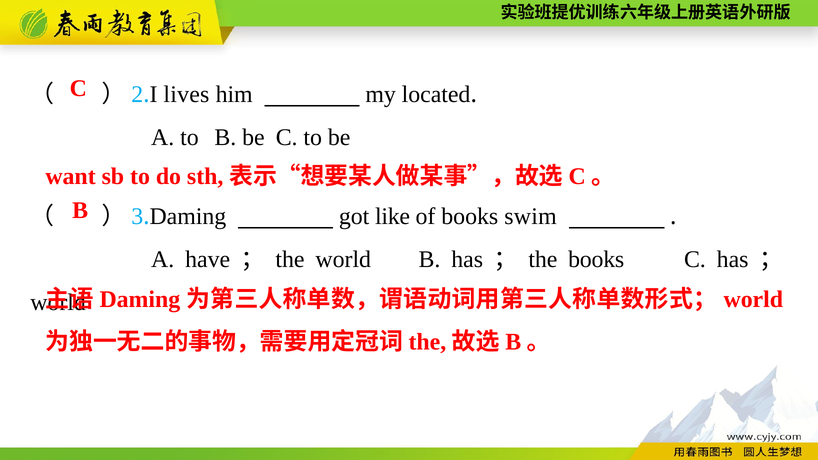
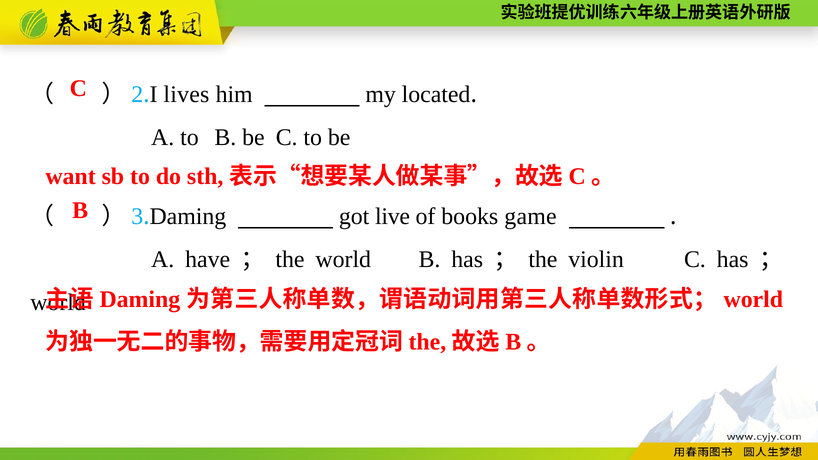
like: like -> live (393, 216)
swim: swim -> game (531, 216)
books: books -> violin (596, 259)
